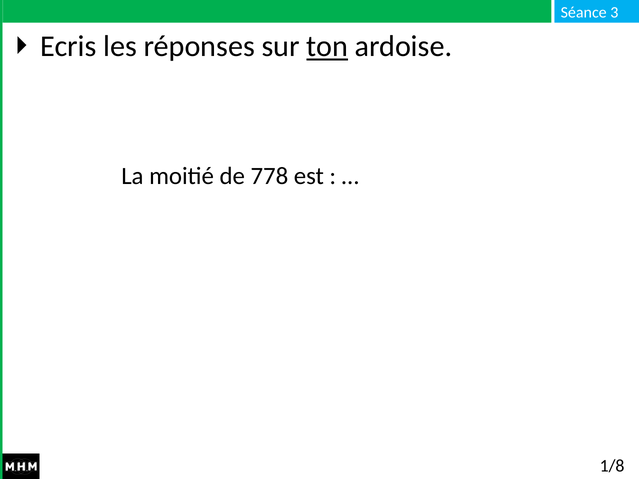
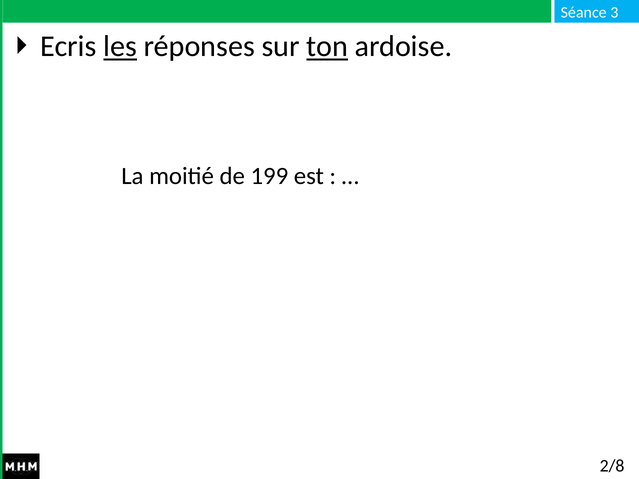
les underline: none -> present (120, 47)
778: 778 -> 199 (269, 176)
1/8: 1/8 -> 2/8 (612, 466)
